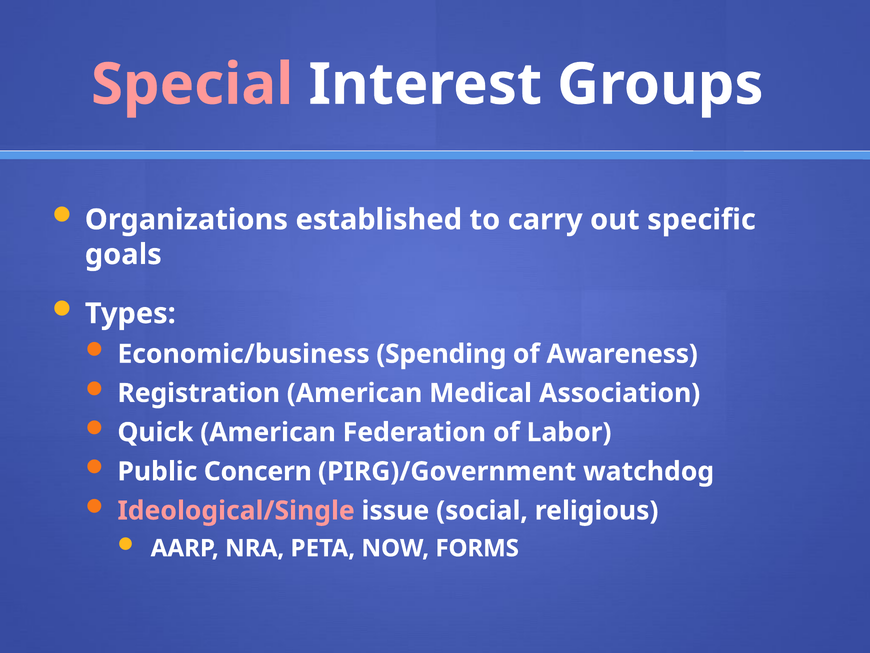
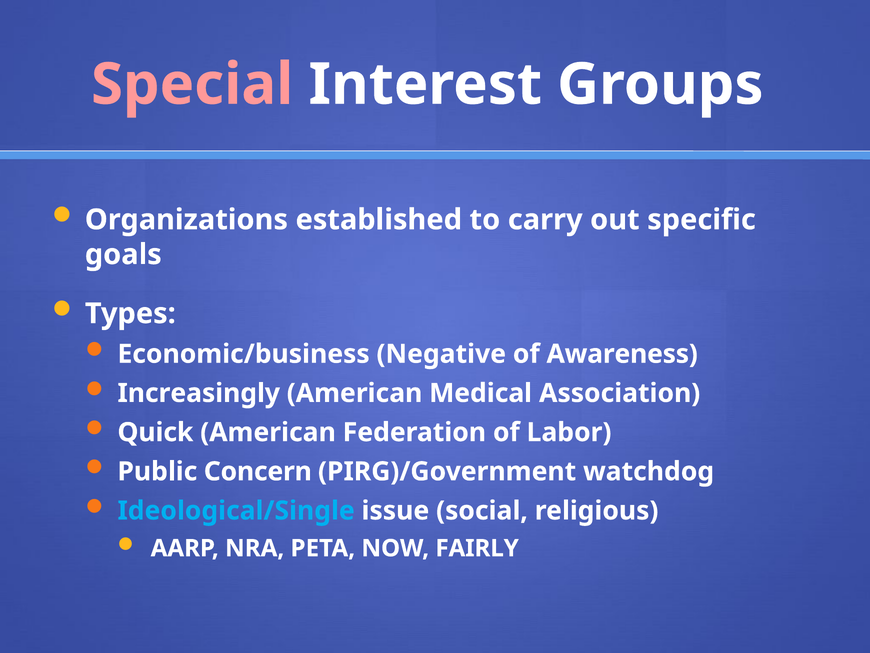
Spending: Spending -> Negative (441, 354)
Registration: Registration -> Increasingly (199, 393)
Ideological/Single colour: pink -> light blue (236, 510)
FORMS: FORMS -> FAIRLY (477, 548)
